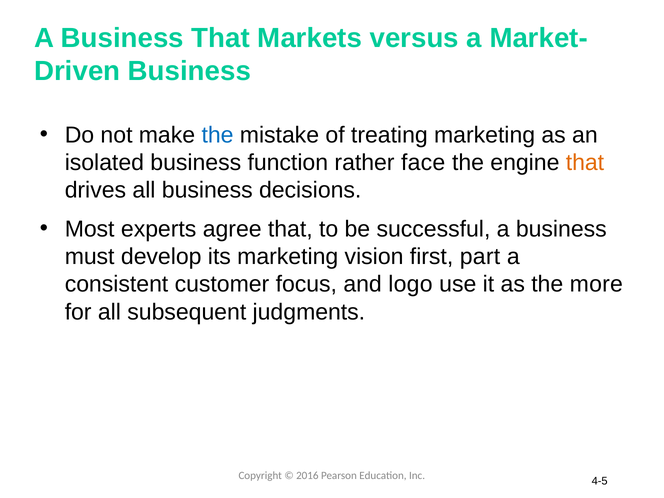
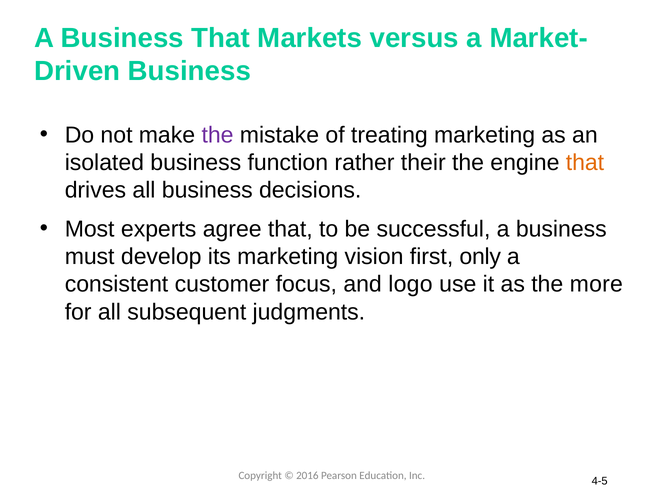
the colour: blue -> purple (218, 135)
face: face -> their (423, 163)
part: part -> only (480, 257)
